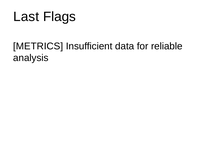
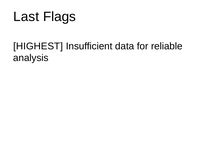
METRICS: METRICS -> HIGHEST (38, 46)
